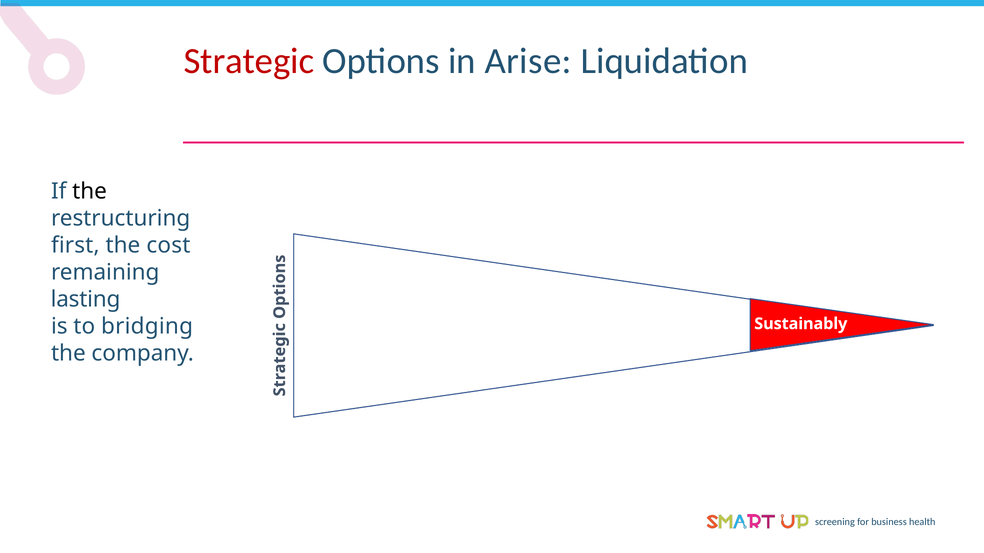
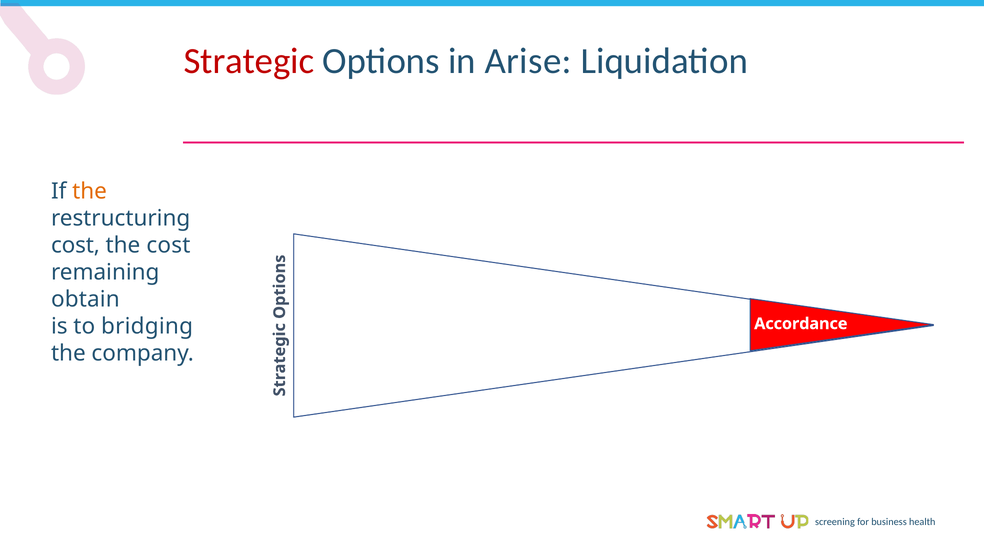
the colour: black -> orange (90, 191)
first: first -> cost (75, 245)
lasting: lasting -> obtain (85, 299)
Sustainably: Sustainably -> Accordance (801, 324)
